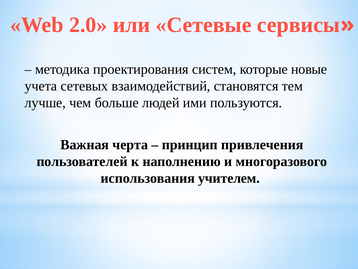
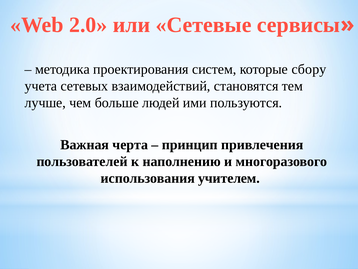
новые: новые -> сбору (309, 69)
